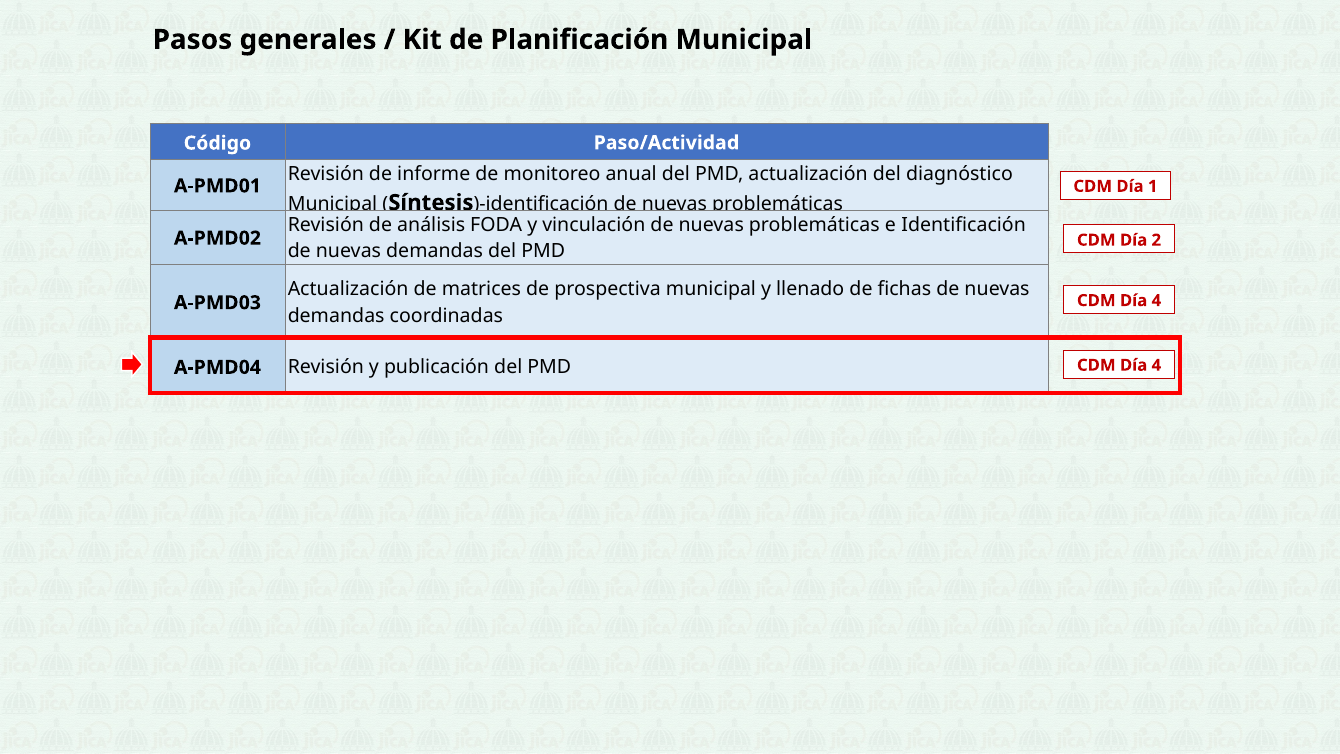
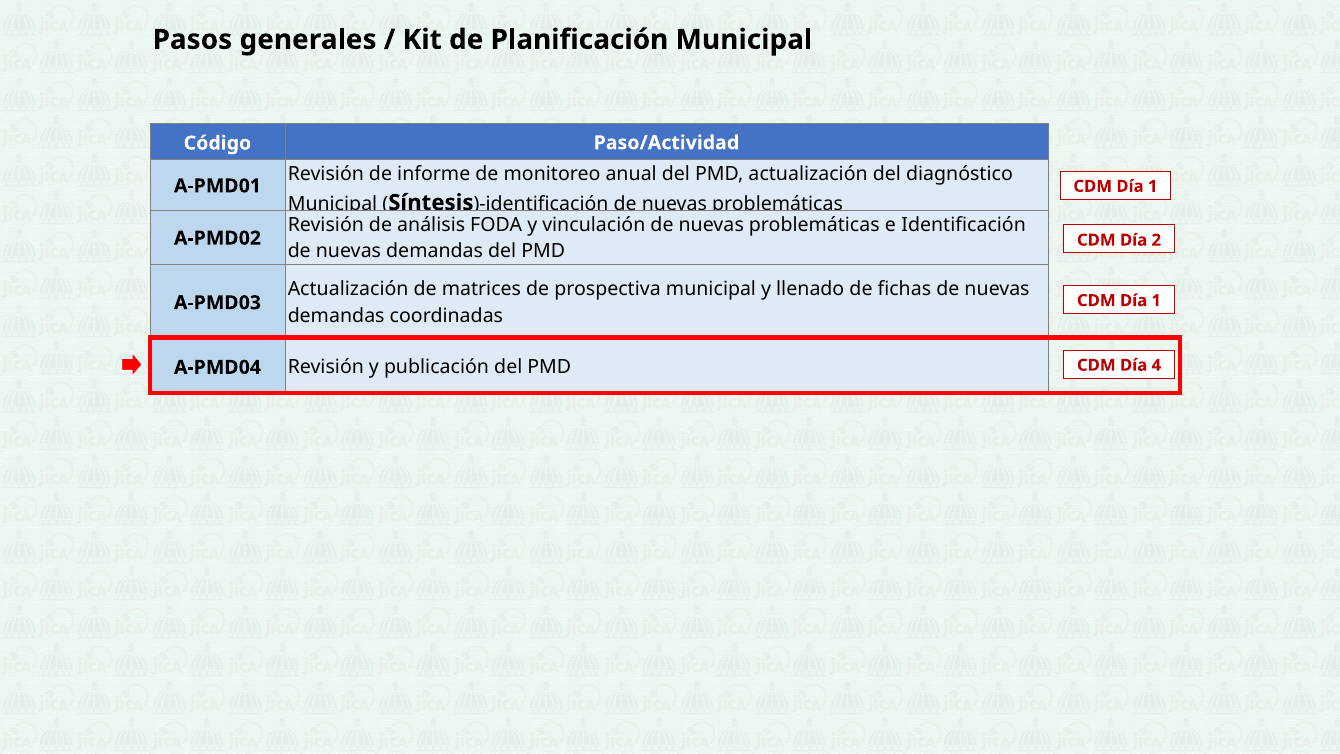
4: 4 -> 1 (1156, 300)
